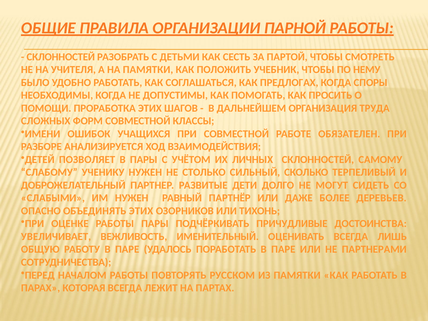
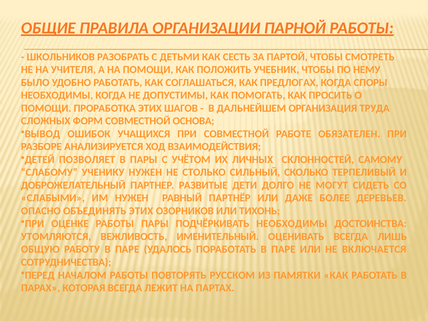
СКЛОННОСТЕЙ: СКЛОННОСТЕЙ -> ШКОЛЬНИКОВ (61, 57)
НА ПАМЯТКИ: ПАМЯТКИ -> ПОМОЩИ (148, 70)
КЛАССЫ: КЛАССЫ -> ОСНОВА (194, 121)
ИМЕНИ: ИМЕНИ -> ВЫВОД (42, 134)
ПОДЧЁРКИВАТЬ ПРИЧУДЛИВЫЕ: ПРИЧУДЛИВЫЕ -> НЕОБХОДИМЫ (292, 224)
УВЕЛИЧИВАЕТ: УВЕЛИЧИВАЕТ -> УТОМЛЯЮТСЯ (56, 237)
ПАРТНЕРАМИ: ПАРТНЕРАМИ -> ВКЛЮЧАЕТСЯ (374, 249)
